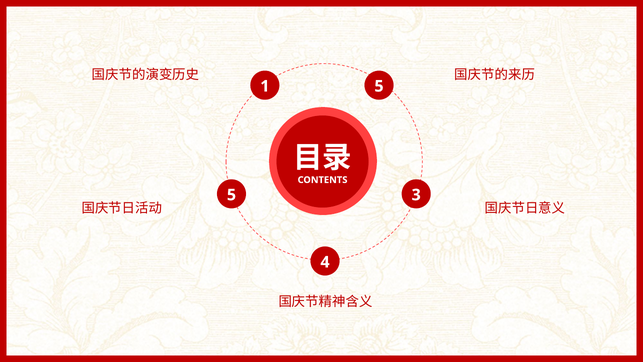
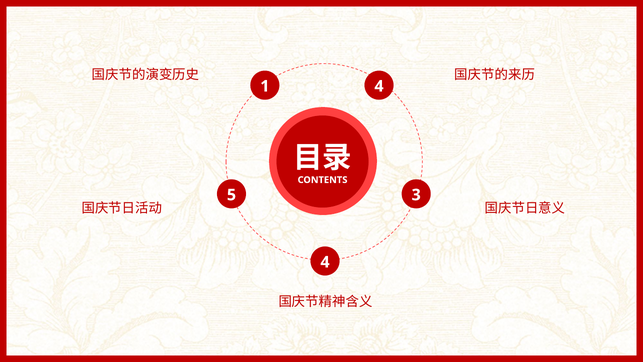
1 5: 5 -> 4 (379, 86)
